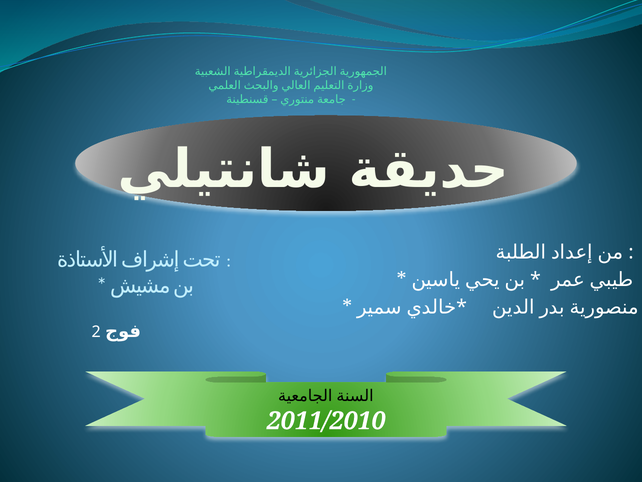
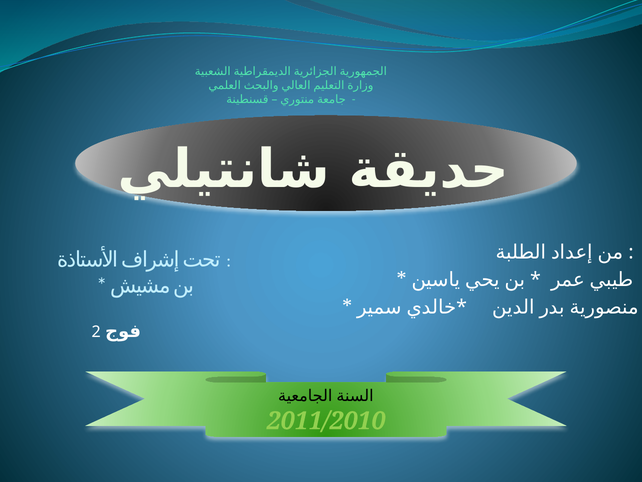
2011/2010 colour: white -> light green (326, 421)
